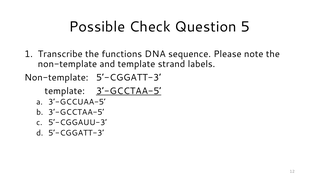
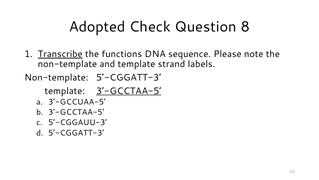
Possible: Possible -> Adopted (97, 27)
5: 5 -> 8 (245, 27)
Transcribe underline: none -> present (60, 54)
